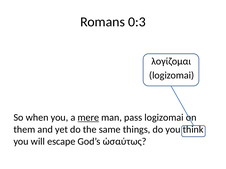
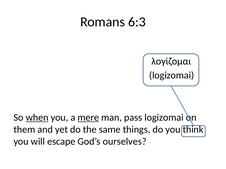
0:3: 0:3 -> 6:3 (137, 22)
when underline: none -> present (37, 118)
ὡσαύτως: ὡσαύτως -> ourselves (125, 142)
